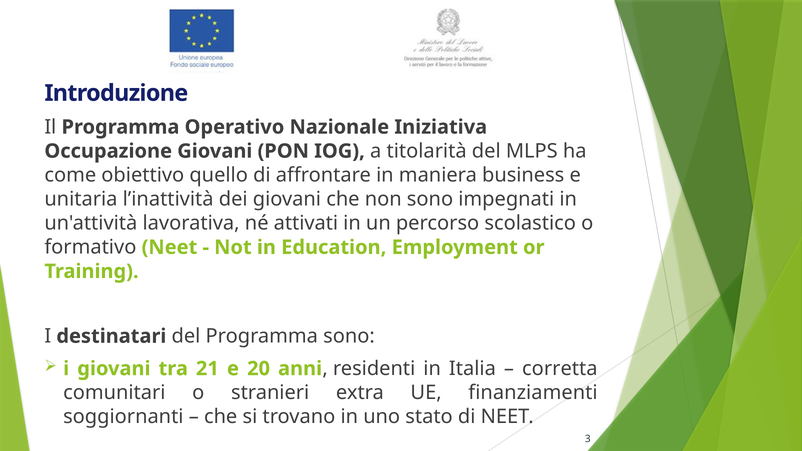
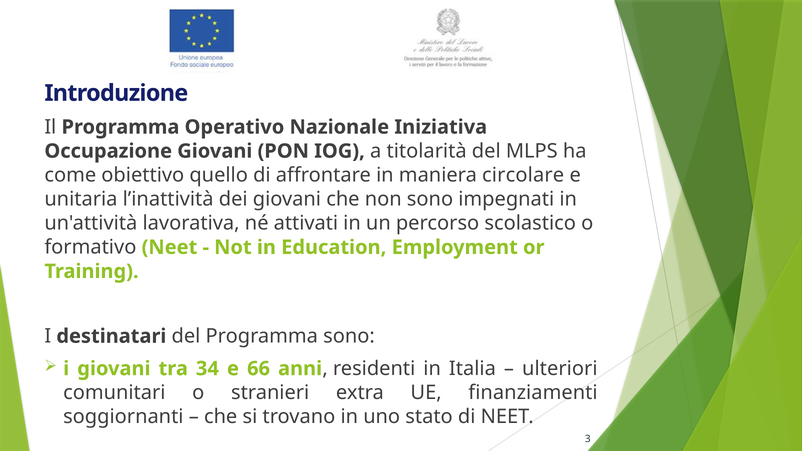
business: business -> circolare (523, 175)
21: 21 -> 34 (207, 369)
20: 20 -> 66 (259, 369)
corretta: corretta -> ulteriori (560, 369)
